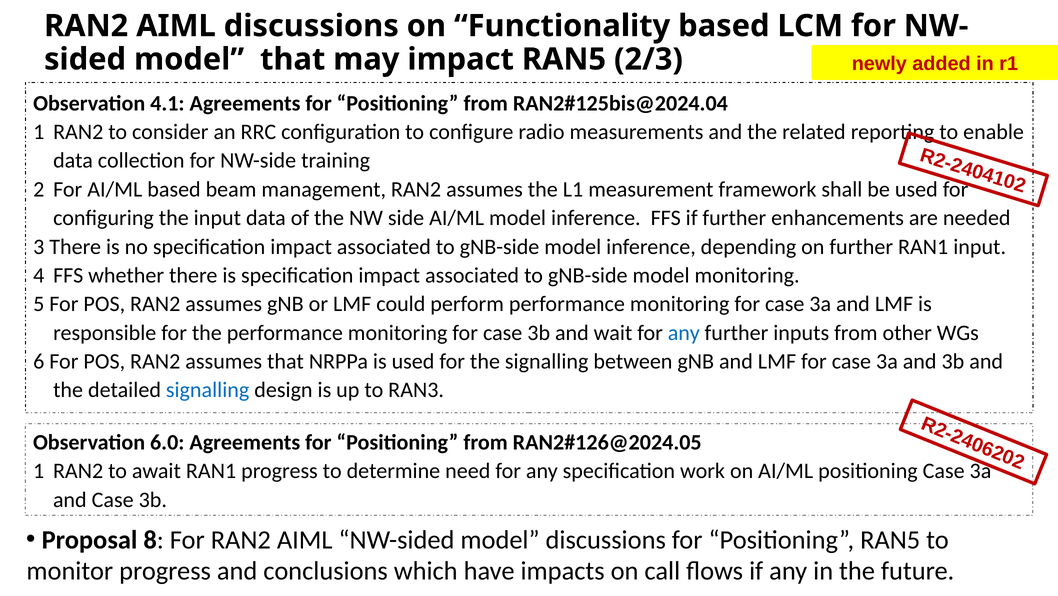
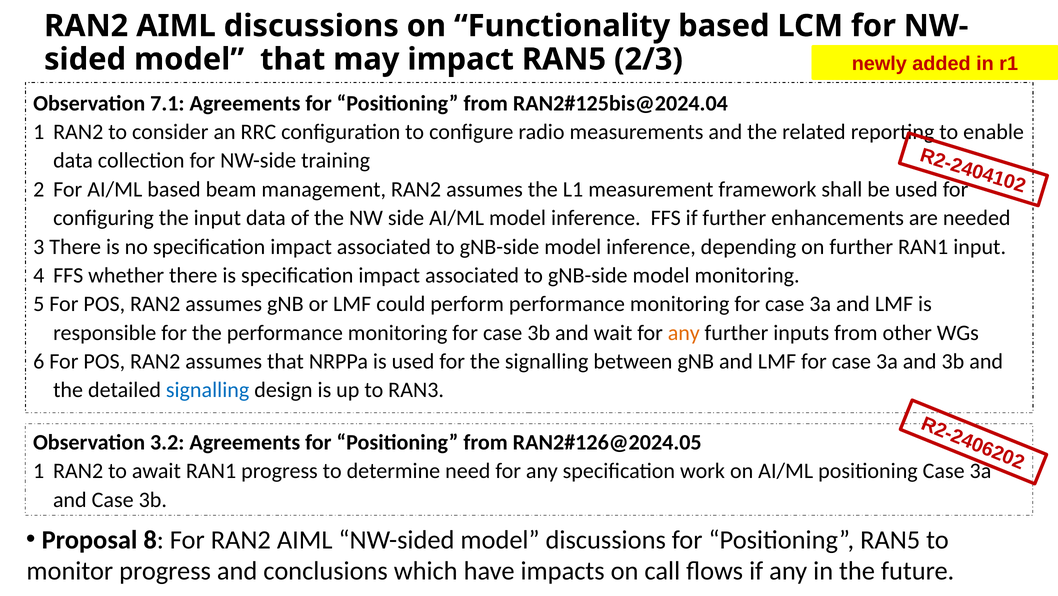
4.1: 4.1 -> 7.1 (167, 103)
any colour: blue -> orange (684, 332)
6.0: 6.0 -> 3.2 (167, 442)
